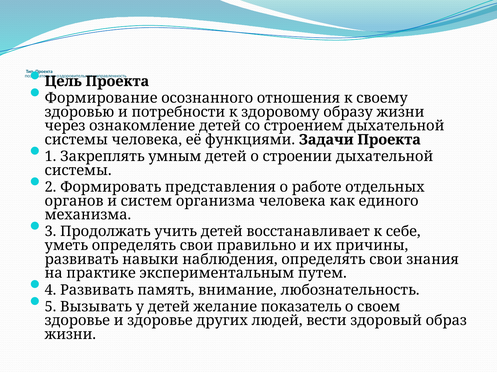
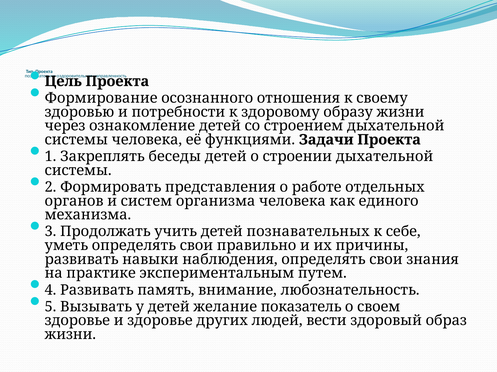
умным: умным -> беседы (175, 157)
восстанавливает: восстанавливает -> познавательных (308, 232)
